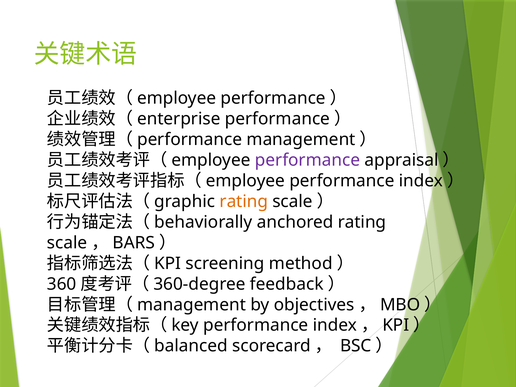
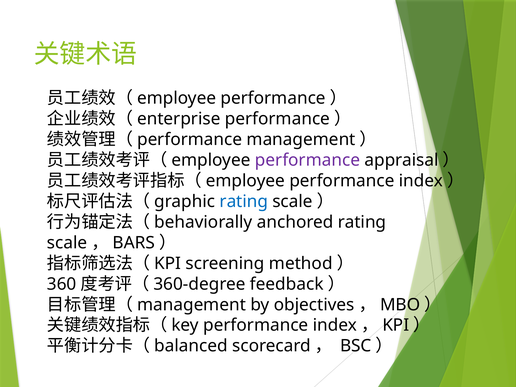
rating colour: orange -> blue (244, 201)
